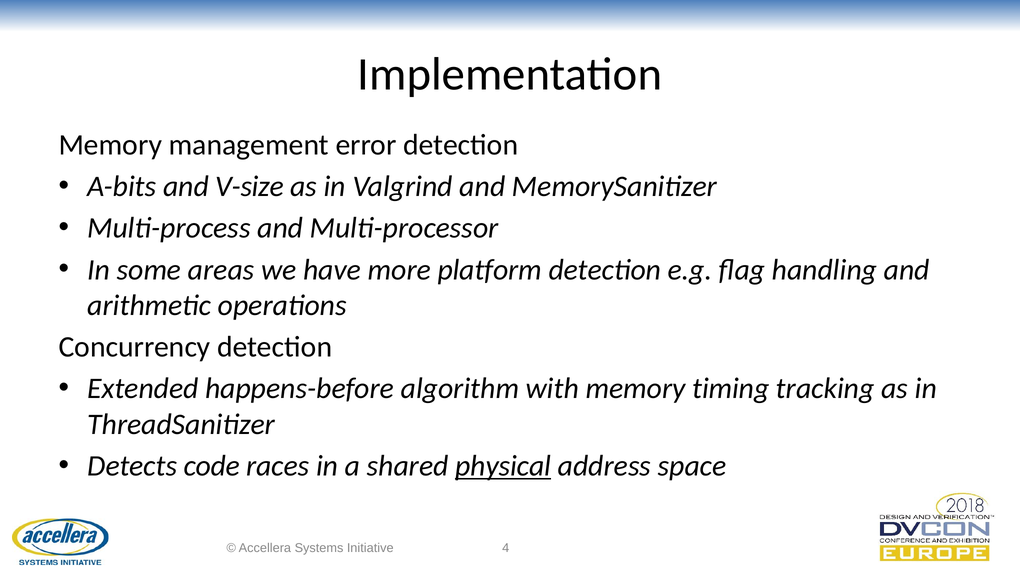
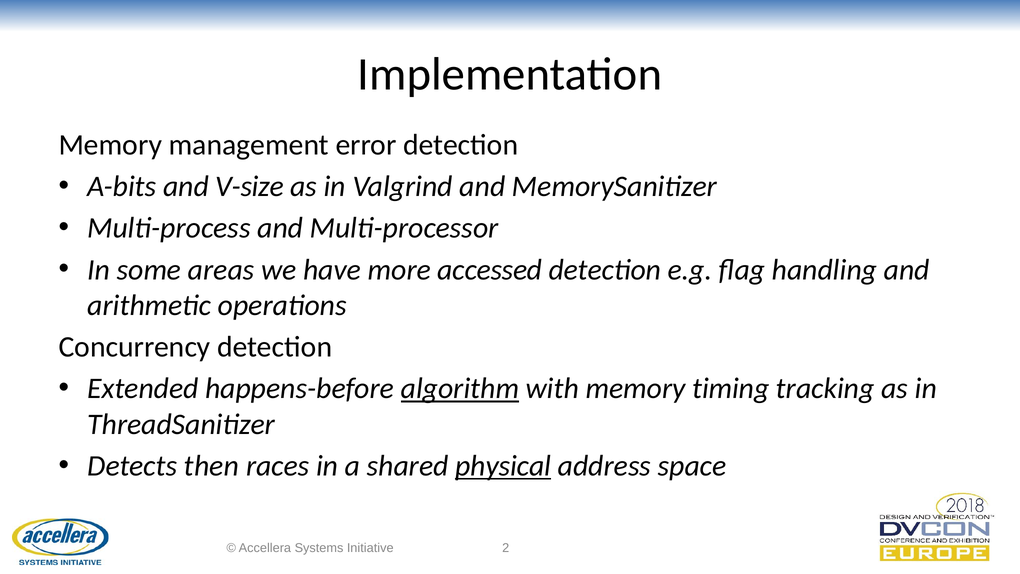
platform: platform -> accessed (490, 270)
algorithm underline: none -> present (460, 388)
code: code -> then (212, 466)
4: 4 -> 2 (506, 548)
